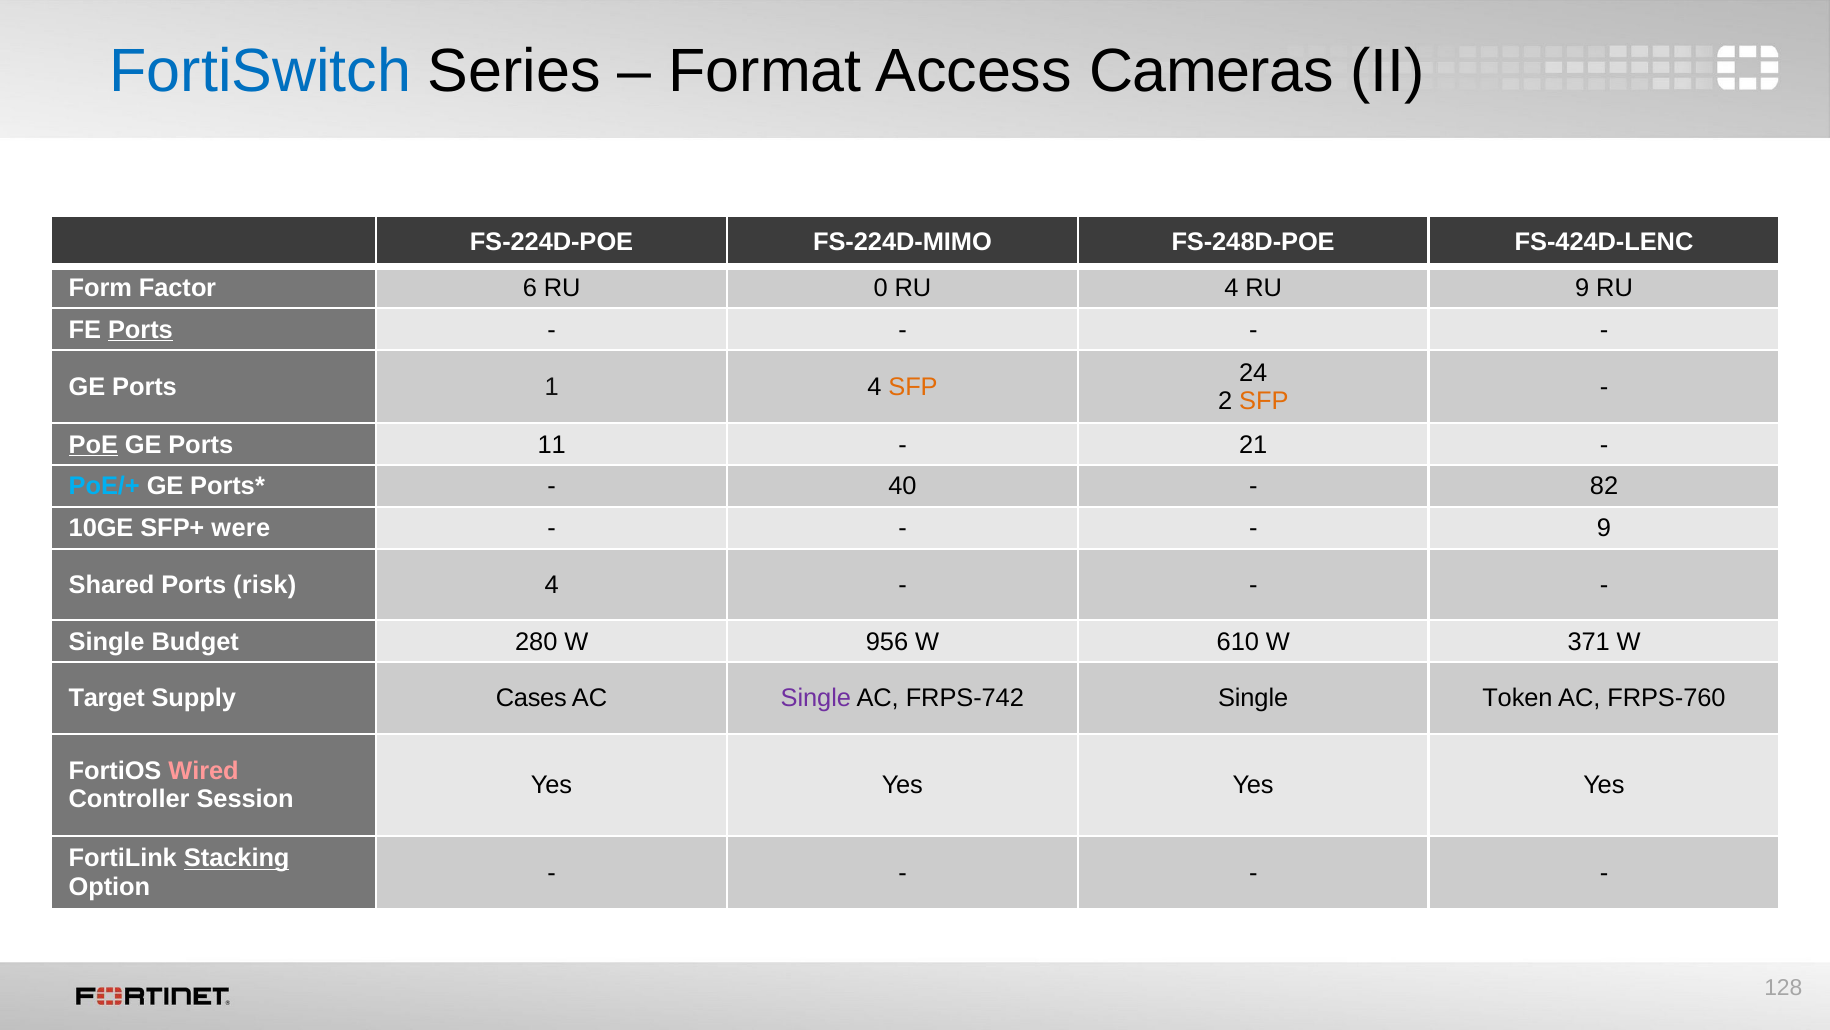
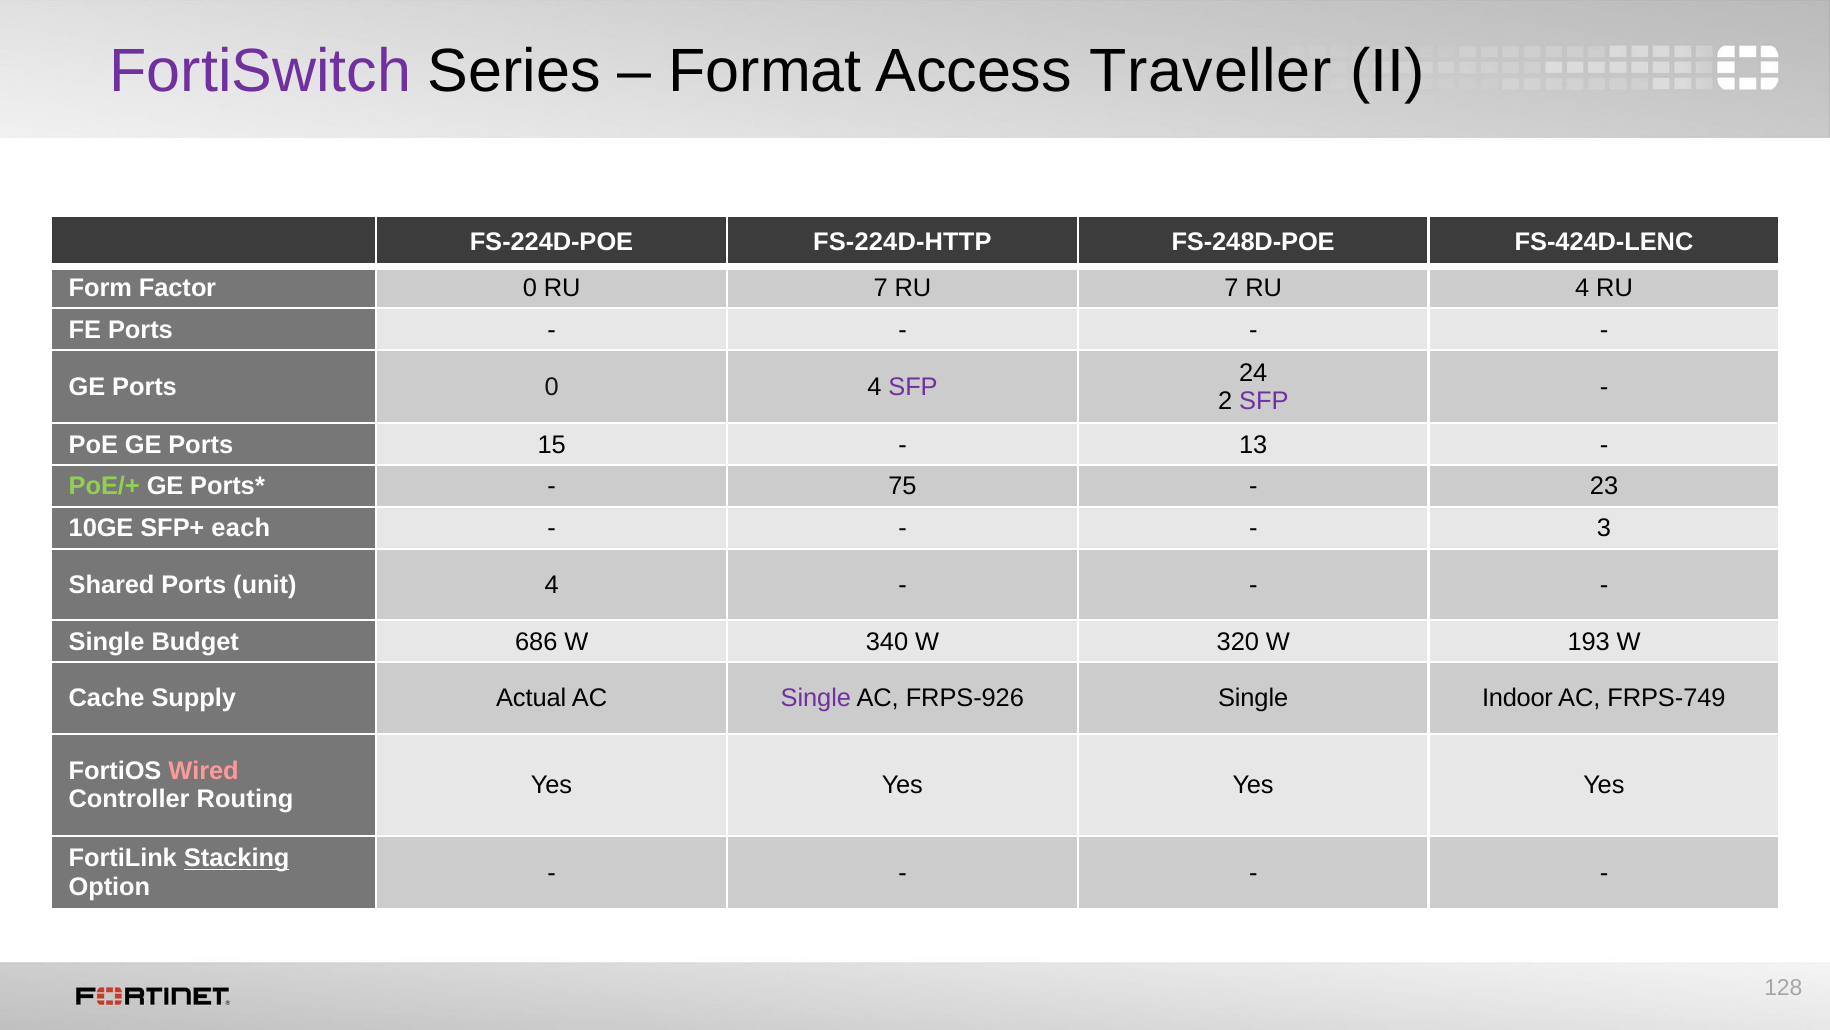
FortiSwitch colour: blue -> purple (260, 72)
Cameras: Cameras -> Traveller (1211, 72)
FS-224D-MIMO: FS-224D-MIMO -> FS-224D-HTTP (902, 242)
Factor 6: 6 -> 0 (530, 288)
0: 0 -> 7 (881, 288)
4: 4 -> 7 (1231, 288)
RU 9: 9 -> 4 (1582, 288)
Ports underline: present -> none (140, 329)
Ports 1: 1 -> 0 (552, 387)
SFP colour: orange -> purple (913, 387)
SFP colour: orange -> purple (1264, 401)
PoE underline: present -> none (93, 444)
11: 11 -> 15 (552, 444)
21: 21 -> 13 (1253, 444)
PoE/+ colour: light blue -> light green (104, 486)
40: 40 -> 75 (902, 486)
82: 82 -> 23 (1604, 486)
were: were -> each (241, 528)
9: 9 -> 3 (1604, 528)
risk: risk -> unit (265, 585)
280: 280 -> 686 (536, 641)
956: 956 -> 340 (887, 641)
610: 610 -> 320 (1238, 641)
371: 371 -> 193 (1589, 641)
Target: Target -> Cache (107, 698)
Cases: Cases -> Actual (531, 698)
FRPS-742: FRPS-742 -> FRPS-926 (965, 698)
Token: Token -> Indoor (1518, 698)
FRPS-760: FRPS-760 -> FRPS-749 (1666, 698)
Session: Session -> Routing (245, 799)
